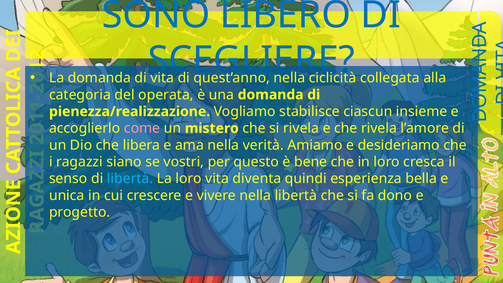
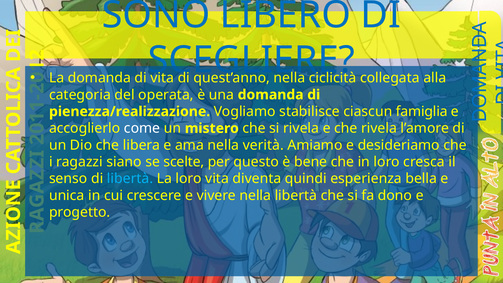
insieme: insieme -> famiglia (422, 112)
come colour: pink -> white (142, 128)
vostri: vostri -> scelte (184, 162)
